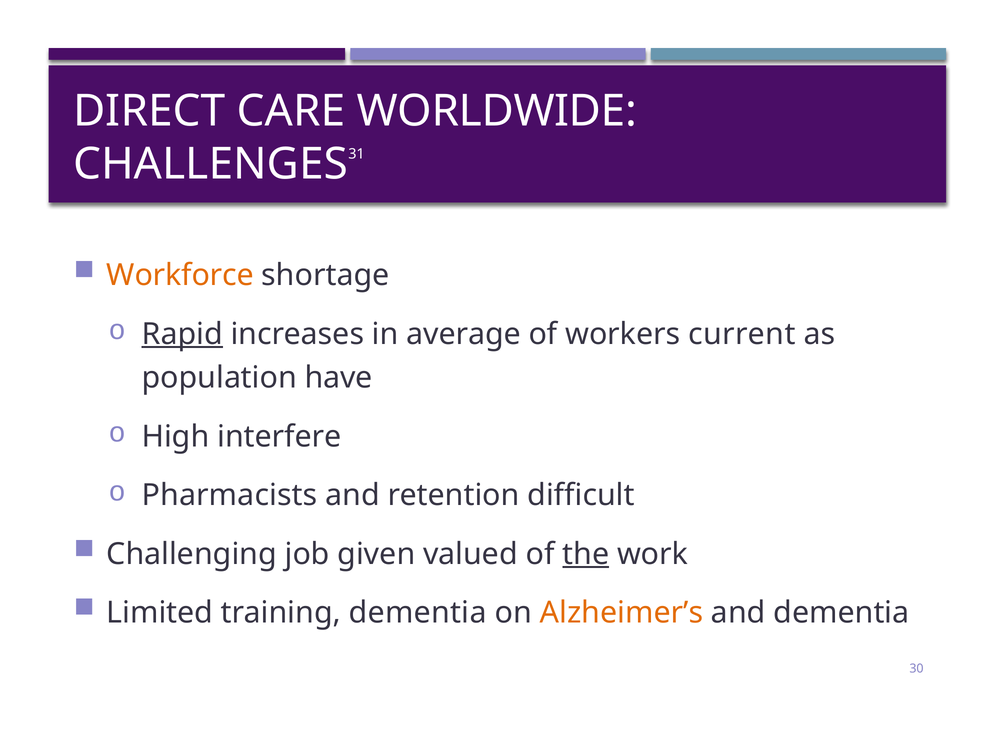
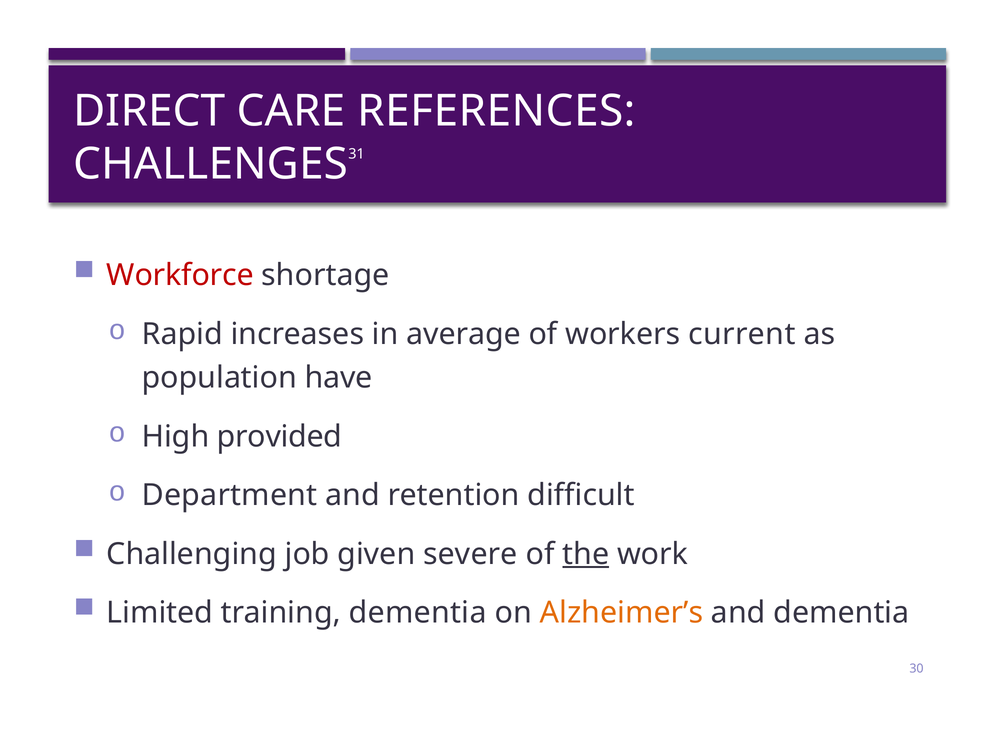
WORLDWIDE: WORLDWIDE -> REFERENCES (496, 111)
Workforce colour: orange -> red (180, 275)
Rapid underline: present -> none (182, 334)
interfere: interfere -> provided (279, 437)
Pharmacists: Pharmacists -> Department (230, 495)
valued: valued -> severe (470, 554)
